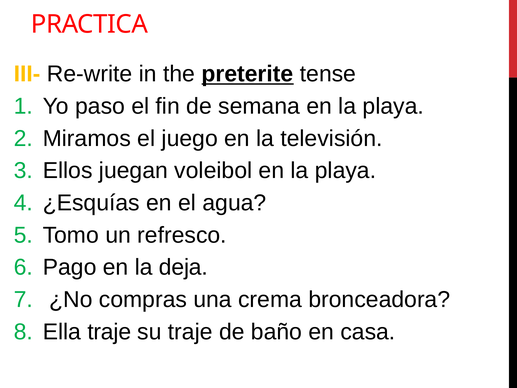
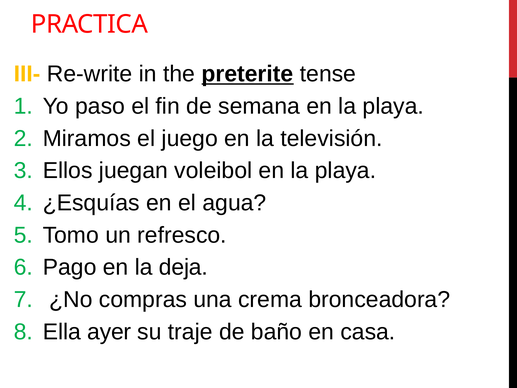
Ella traje: traje -> ayer (109, 332)
